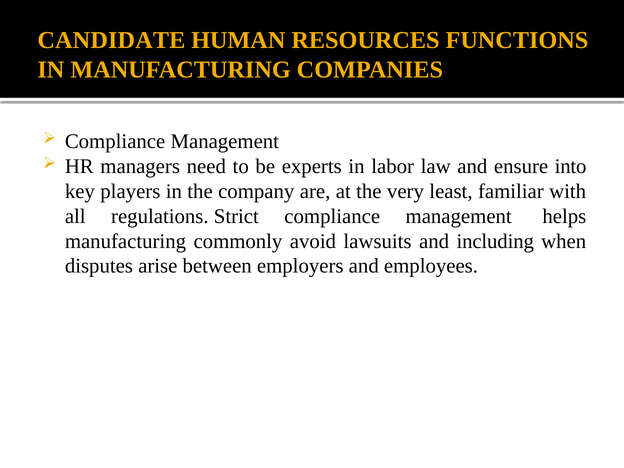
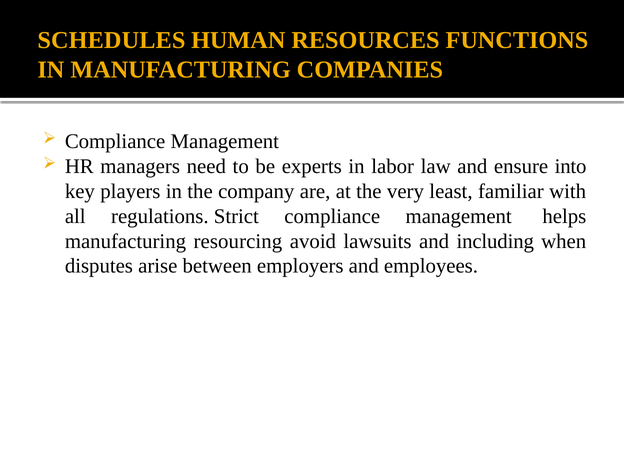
CANDIDATE: CANDIDATE -> SCHEDULES (111, 40)
commonly: commonly -> resourcing (238, 241)
